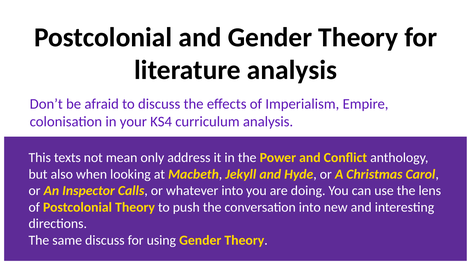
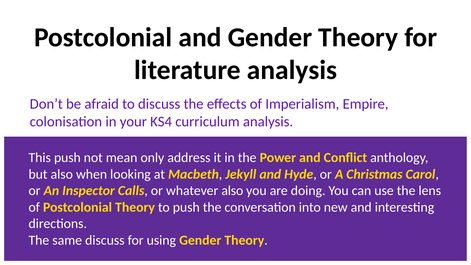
This texts: texts -> push (67, 158)
whatever into: into -> also (232, 191)
